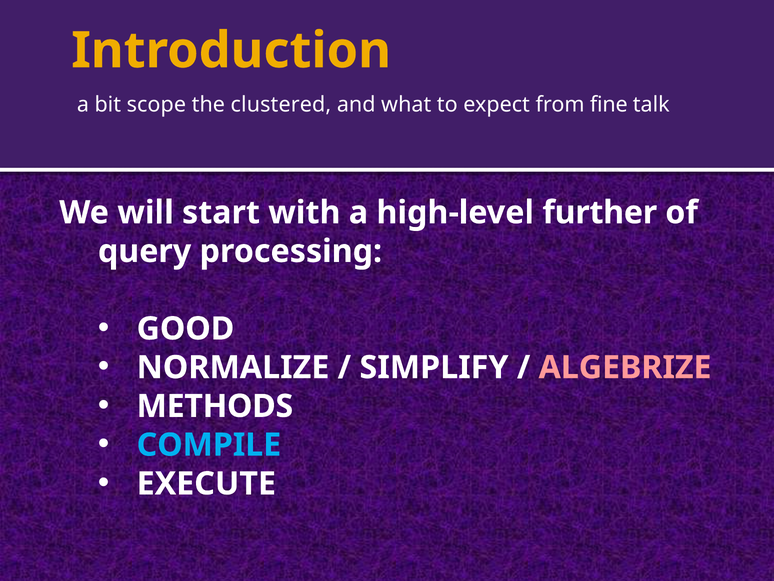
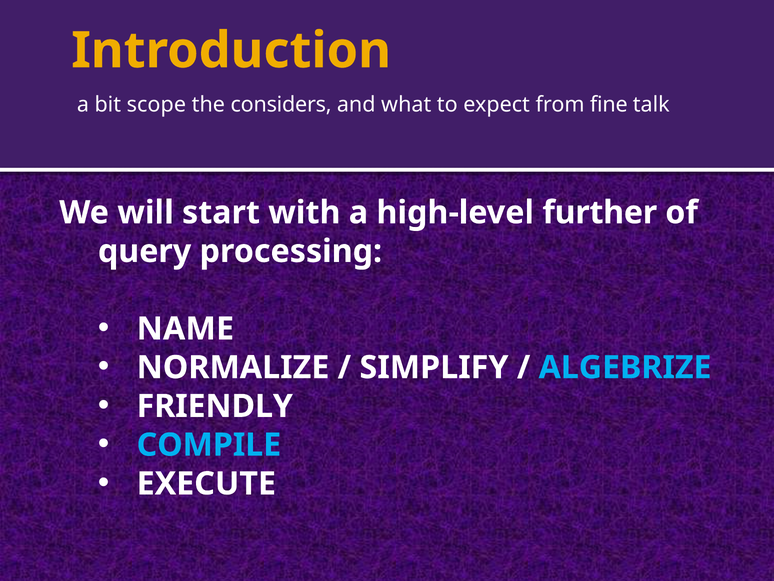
clustered: clustered -> considers (281, 105)
GOOD: GOOD -> NAME (185, 329)
ALGEBRIZE colour: pink -> light blue (625, 367)
METHODS: METHODS -> FRIENDLY (215, 406)
